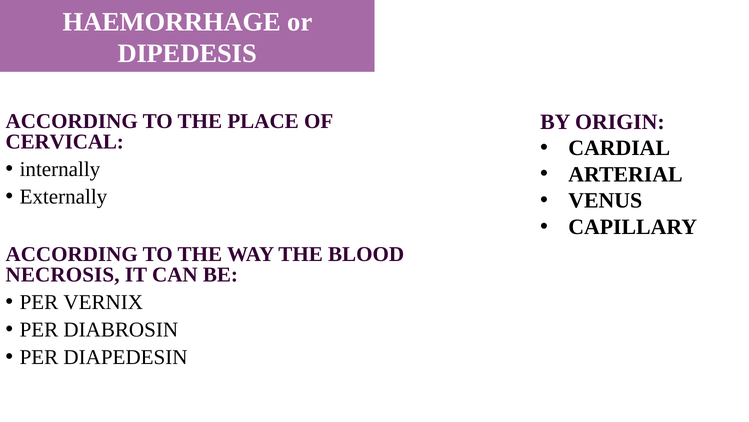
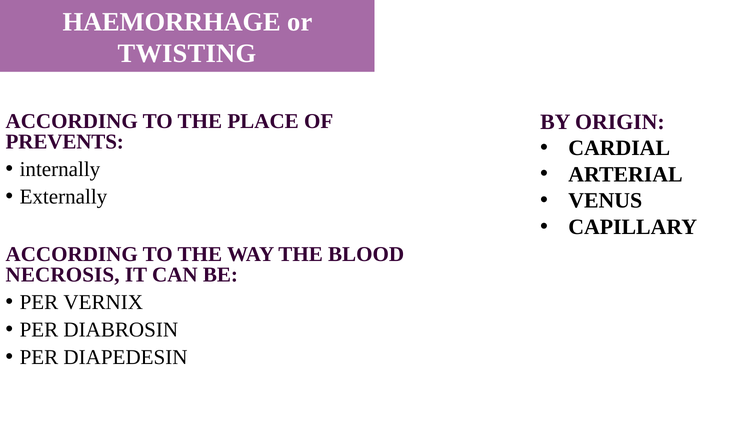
DIPEDESIS: DIPEDESIS -> TWISTING (187, 54)
CERVICAL: CERVICAL -> PREVENTS (65, 141)
